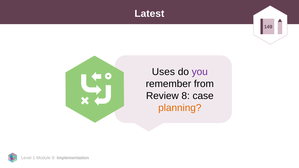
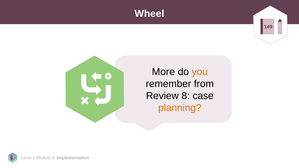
Latest: Latest -> Wheel (149, 14)
Uses: Uses -> More (163, 72)
you colour: purple -> orange (200, 72)
